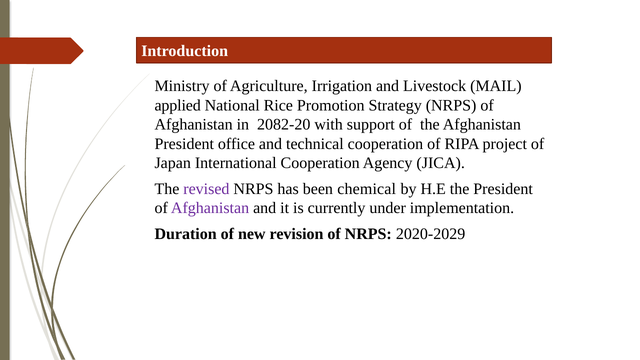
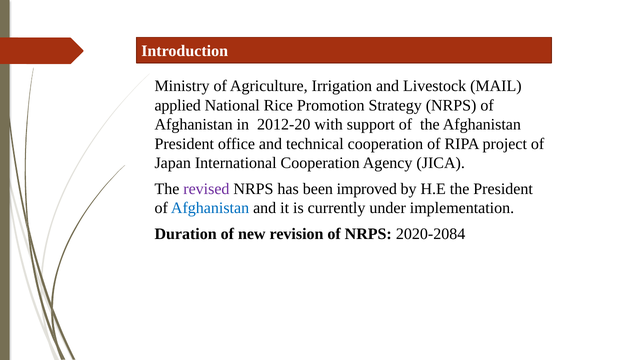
2082-20: 2082-20 -> 2012-20 (284, 125)
chemical: chemical -> improved (367, 189)
Afghanistan colour: purple -> blue (210, 208)
2020-2029: 2020-2029 -> 2020-2084 (431, 234)
